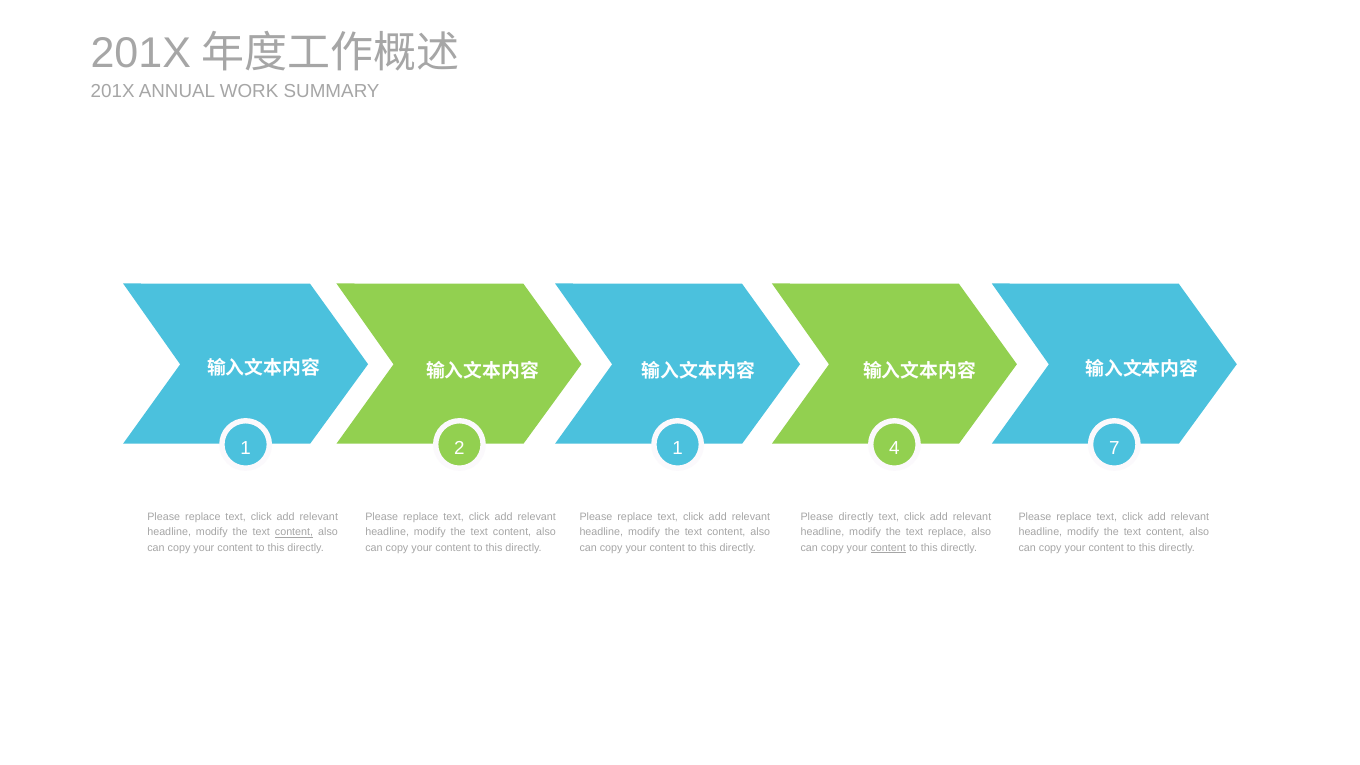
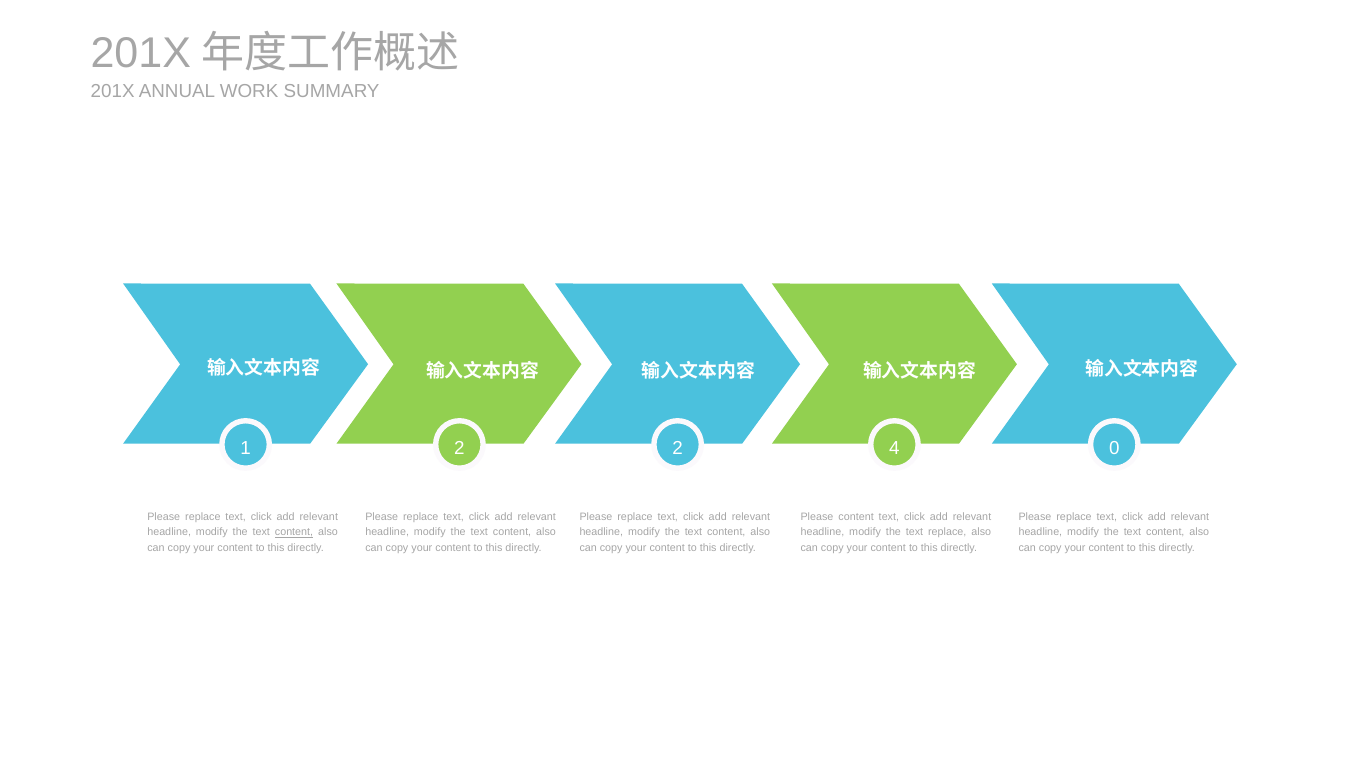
2 1: 1 -> 2 (678, 448)
7: 7 -> 0 (1114, 448)
Please directly: directly -> content (856, 517)
content underline: present -> none (888, 548)
